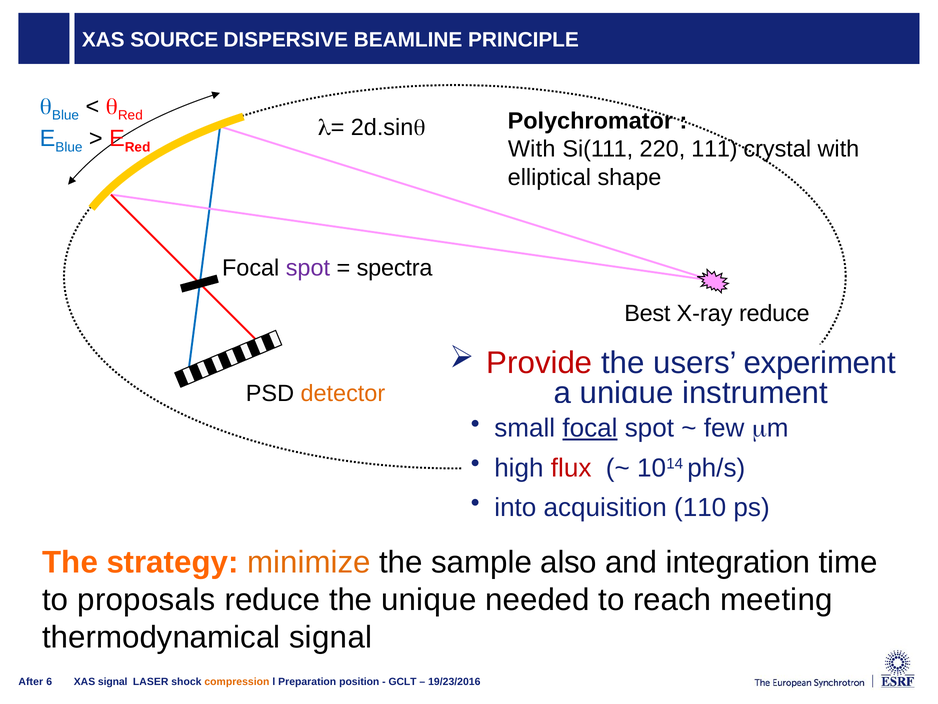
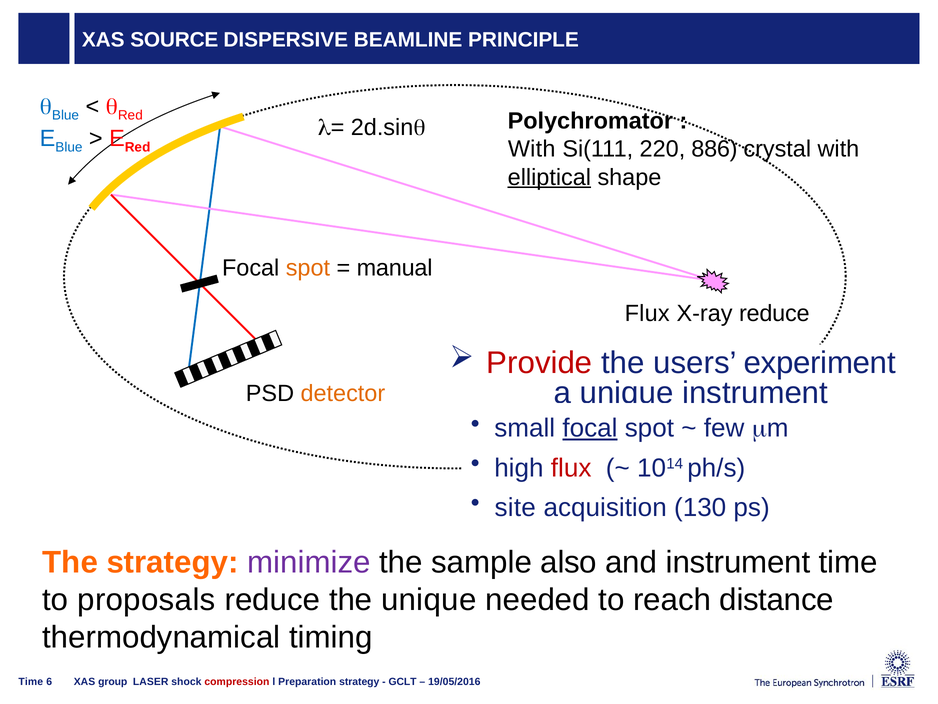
111: 111 -> 886 (714, 149)
elliptical underline: none -> present (549, 177)
spot colour: purple -> orange (308, 268)
spectra: spectra -> manual (395, 268)
Best: Best -> Flux (647, 313)
into: into -> site (515, 507)
110: 110 -> 130 (700, 507)
minimize colour: orange -> purple (309, 562)
and integration: integration -> instrument (738, 562)
meeting: meeting -> distance (777, 599)
thermodynamical signal: signal -> timing (331, 637)
After: After -> Time (31, 681)
XAS signal: signal -> group (113, 681)
compression colour: orange -> red (237, 681)
Preparation position: position -> strategy (359, 681)
19/23/2016: 19/23/2016 -> 19/05/2016 (454, 681)
